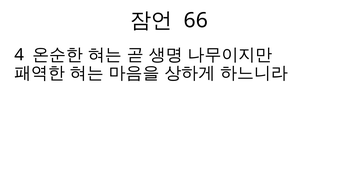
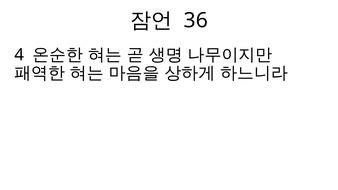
66: 66 -> 36 (196, 20)
